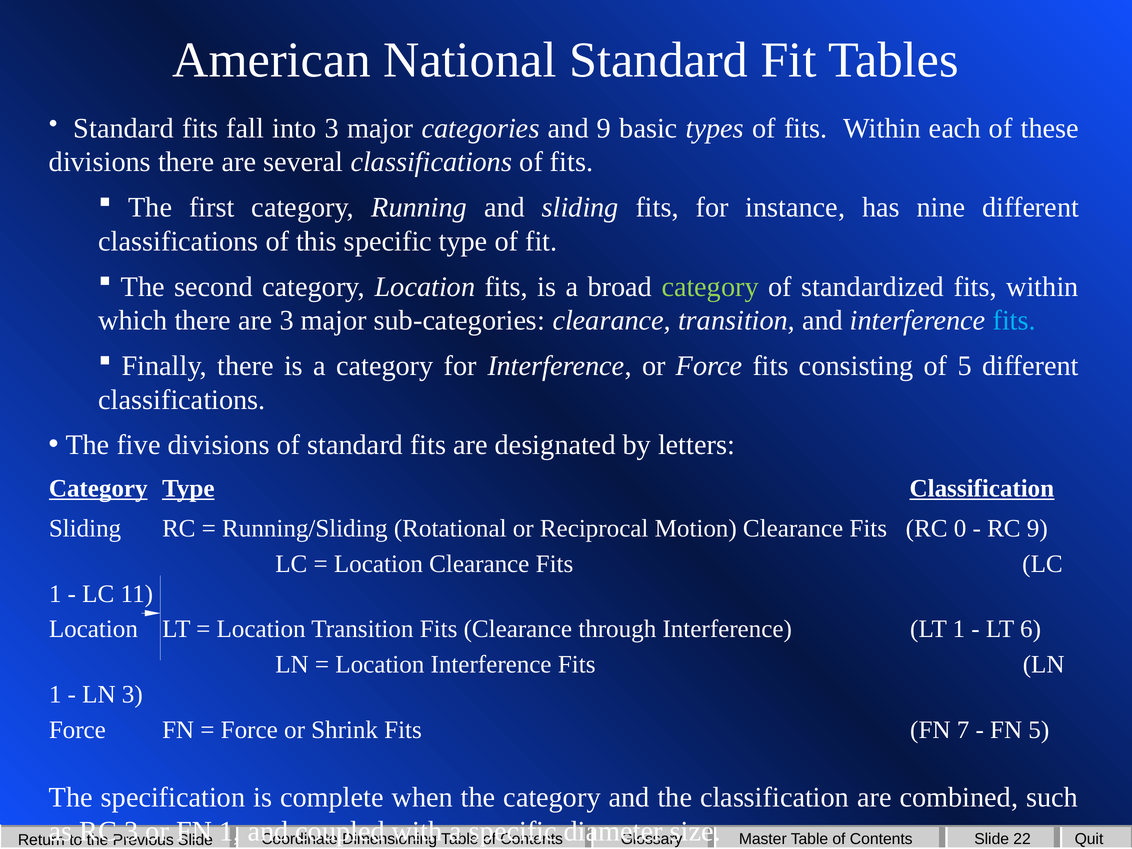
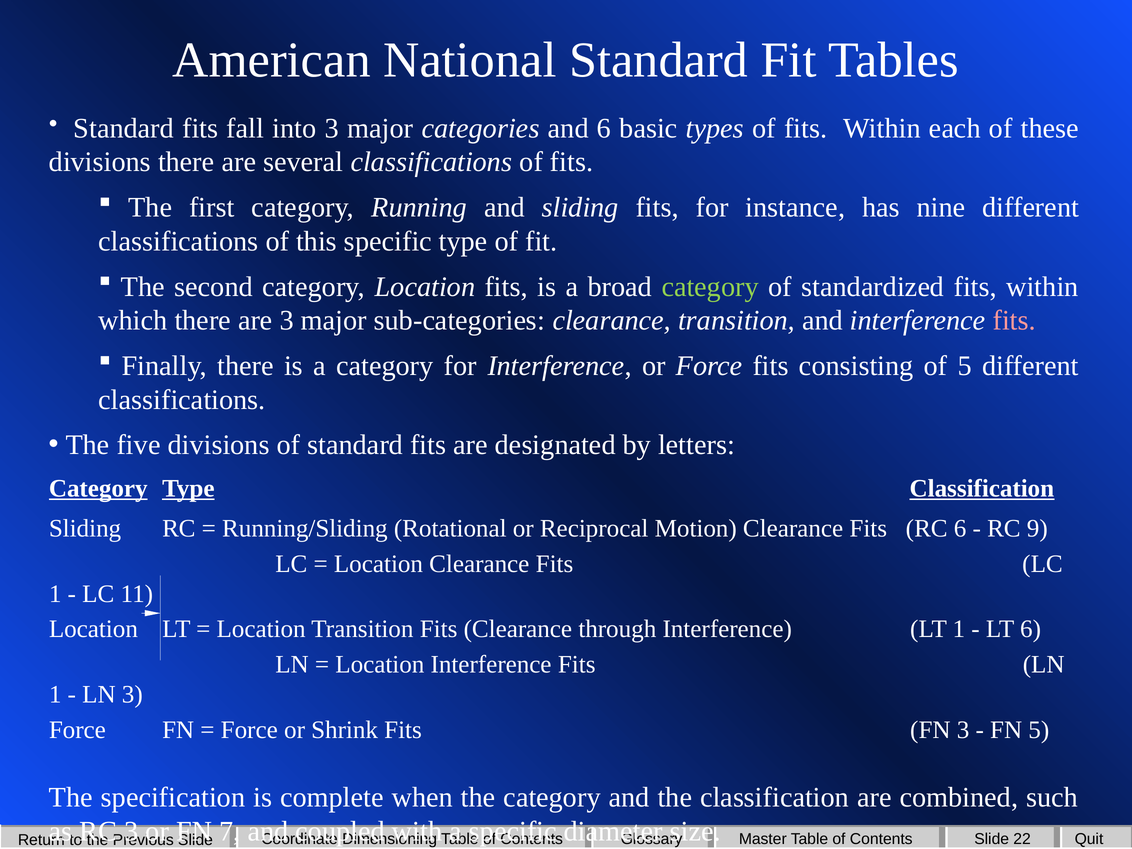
and 9: 9 -> 6 (604, 128)
fits colour: light blue -> pink (1014, 321)
RC 0: 0 -> 6 (960, 529)
FN 7: 7 -> 3 (963, 730)
1: 1 -> 7 (230, 831)
